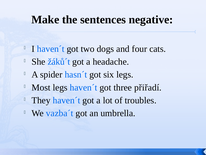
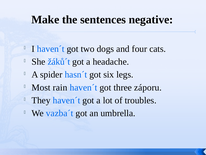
Most legs: legs -> rain (60, 87)
přiřadí: přiřadí -> záporu (148, 87)
